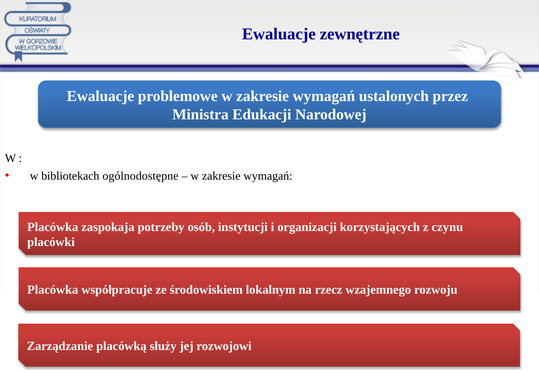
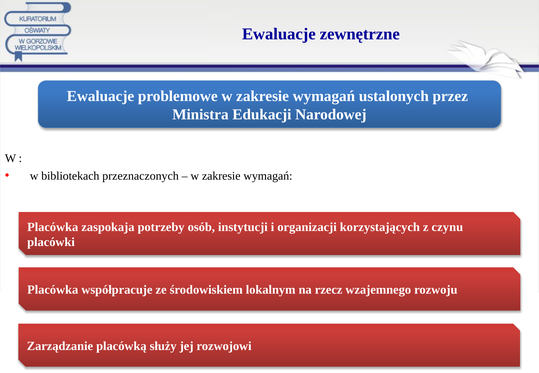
ogólnodostępne: ogólnodostępne -> przeznaczonych (141, 176)
